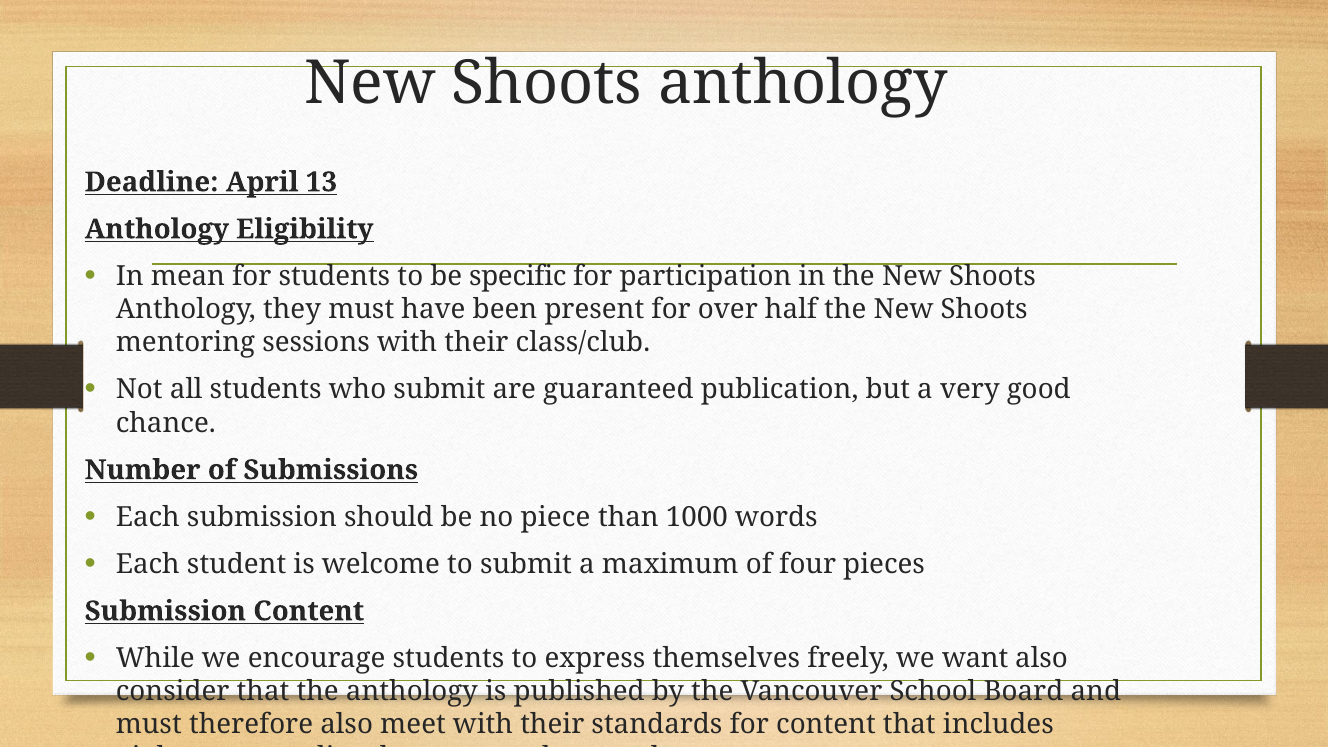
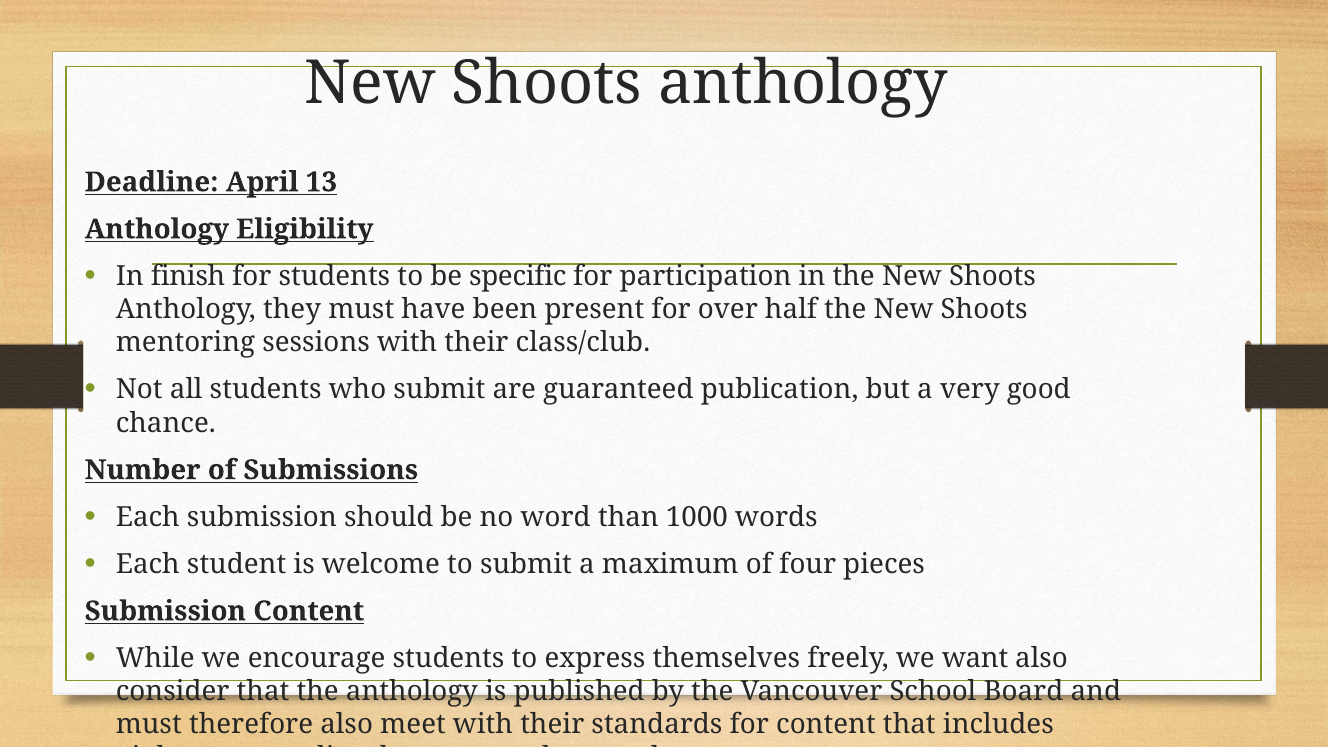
mean: mean -> finish (188, 276)
piece: piece -> word (556, 517)
